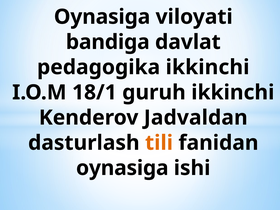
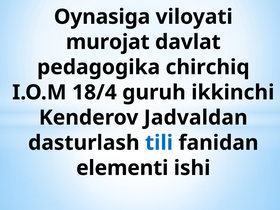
bandiga: bandiga -> murojat (108, 42)
pedagogika ikkinchi: ikkinchi -> chirchiq (208, 67)
18/1: 18/1 -> 18/4 (94, 92)
tili colour: orange -> blue (159, 143)
oynasiga: oynasiga -> elementi (122, 168)
